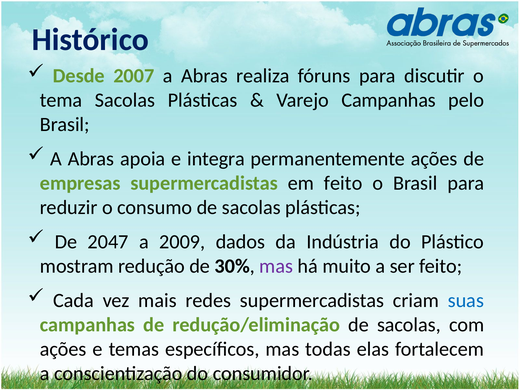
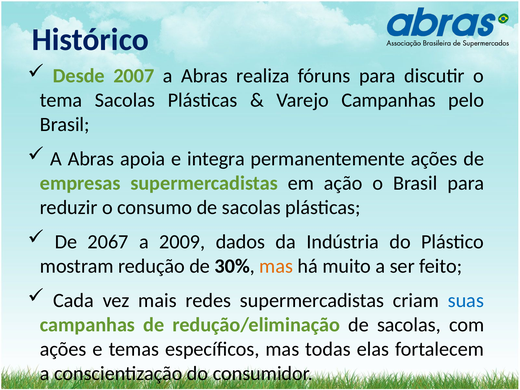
em feito: feito -> ação (343, 183)
2047: 2047 -> 2067 (108, 242)
mas colour: purple -> orange (276, 266)
